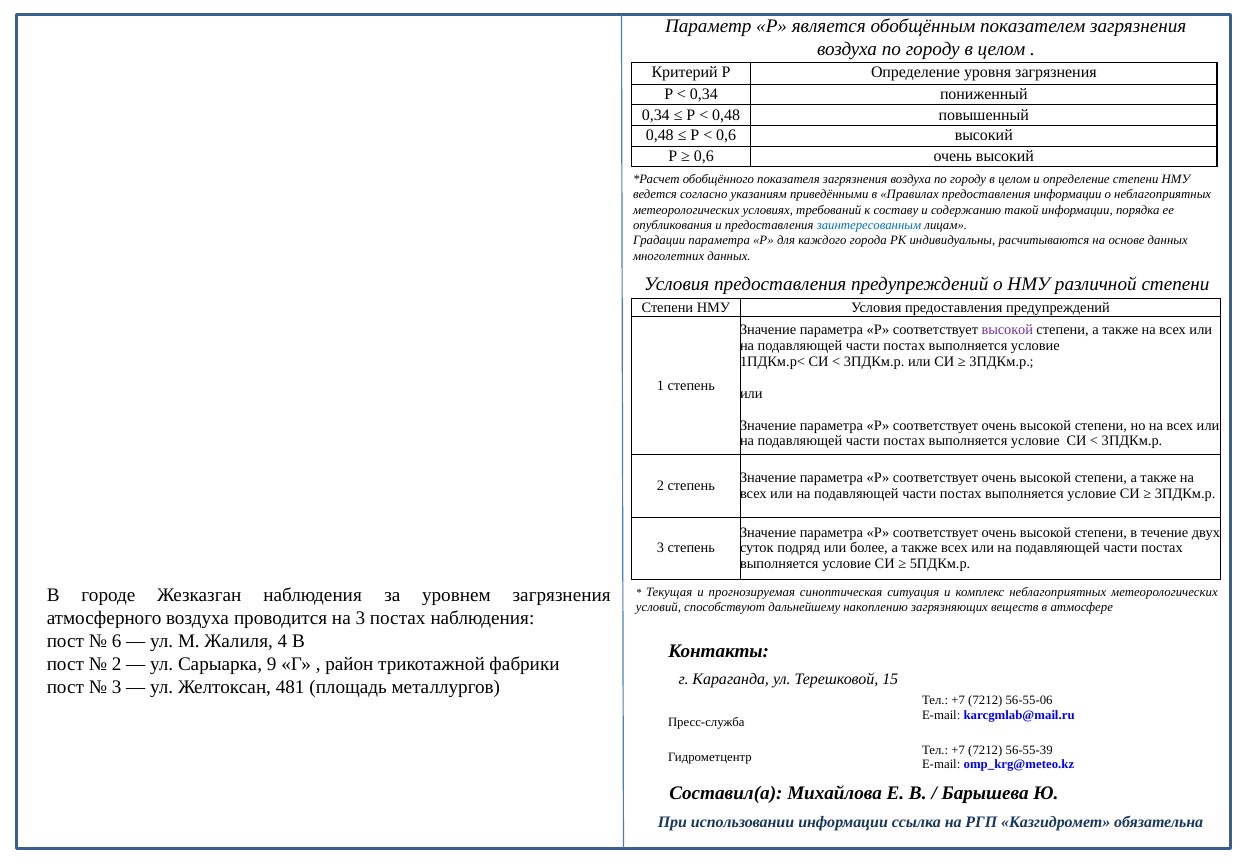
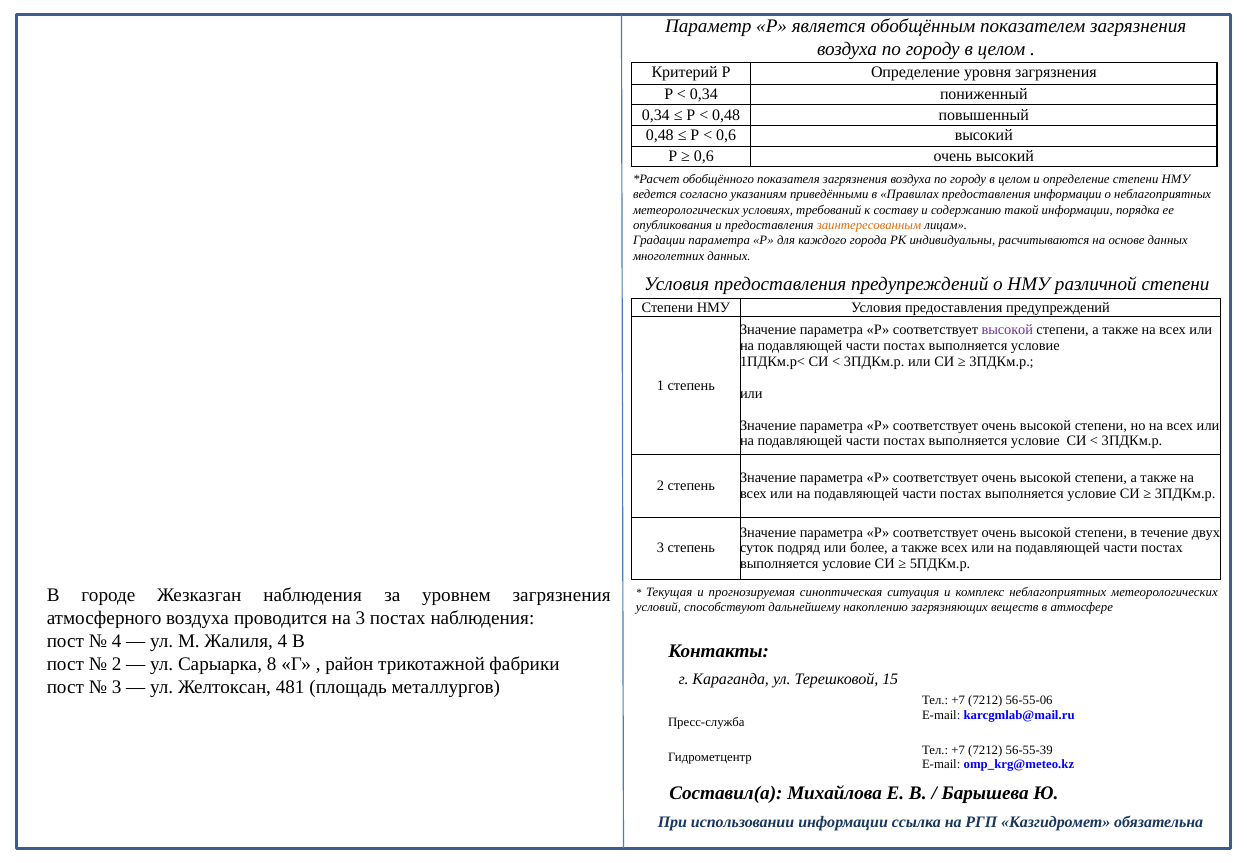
заинтересованным colour: blue -> orange (869, 225)
6: 6 -> 4 (117, 641)
9: 9 -> 8 (272, 664)
